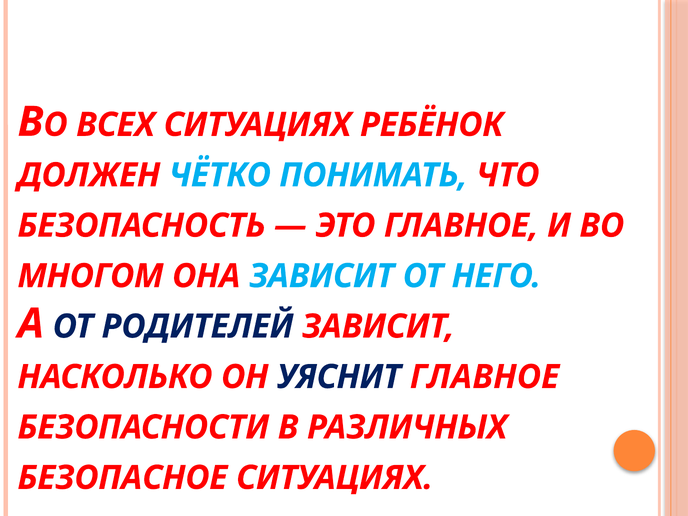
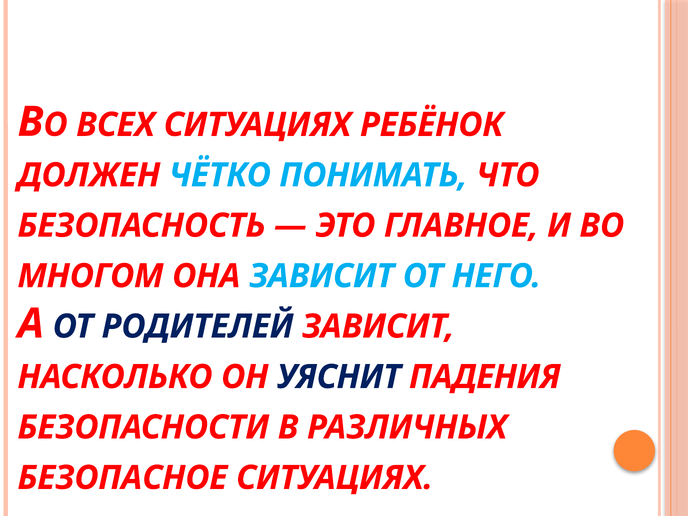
УЯСНИТ ГЛАВНОЕ: ГЛАВНОЕ -> ПАДЕНИЯ (485, 377)
